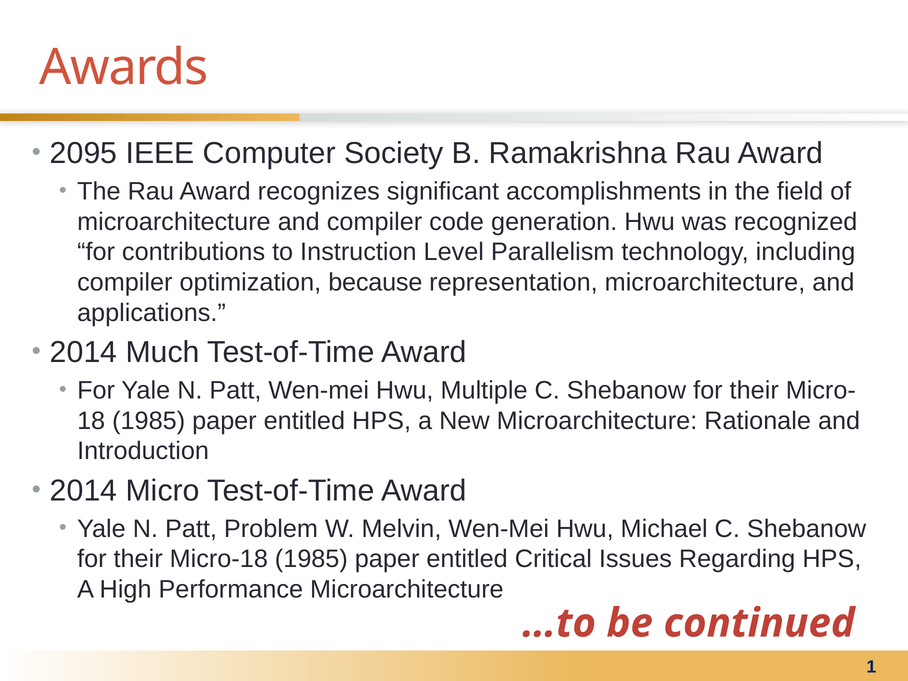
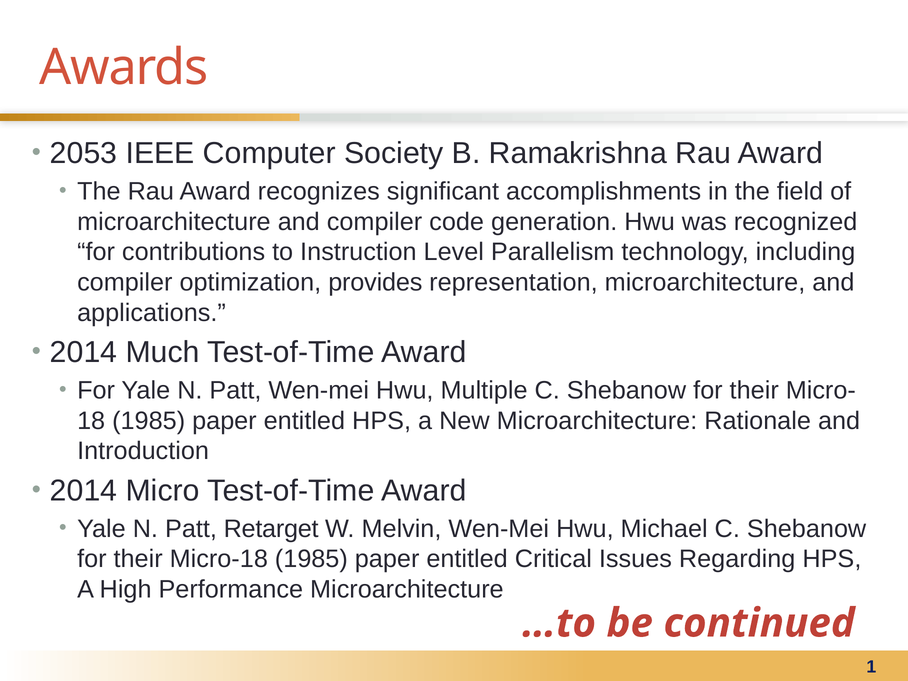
2095: 2095 -> 2053 (84, 153)
because: because -> provides (375, 282)
Problem: Problem -> Retarget (271, 529)
